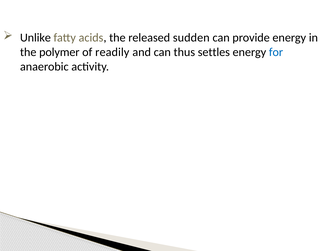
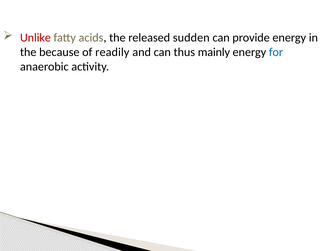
Unlike colour: black -> red (35, 38)
polymer: polymer -> because (59, 52)
settles: settles -> mainly (214, 52)
